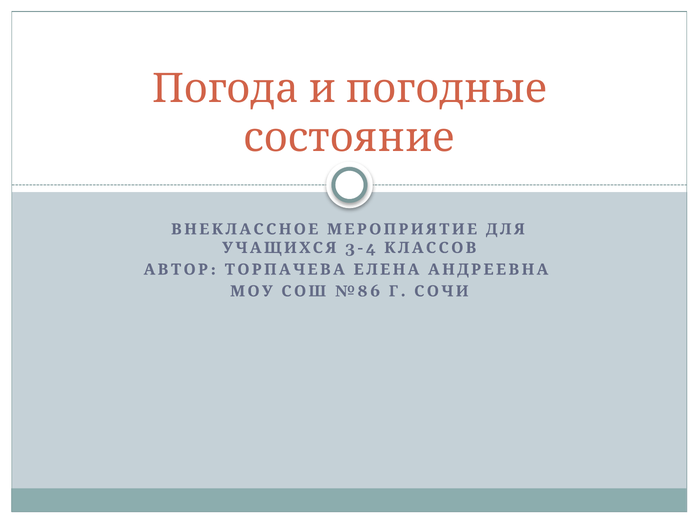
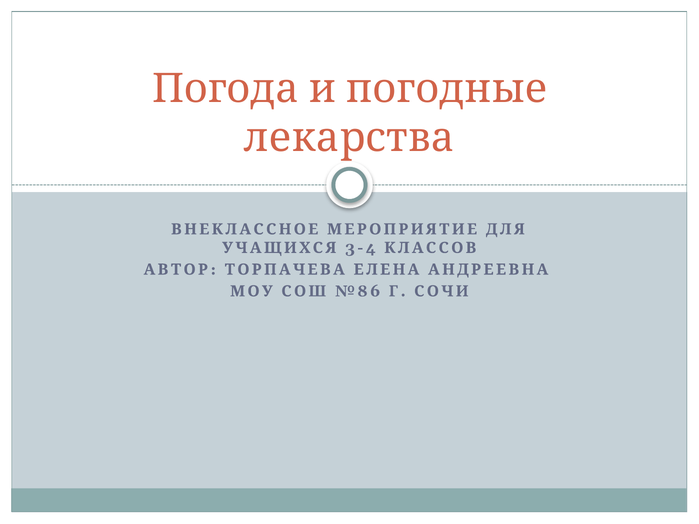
состояние: состояние -> лекарства (349, 138)
